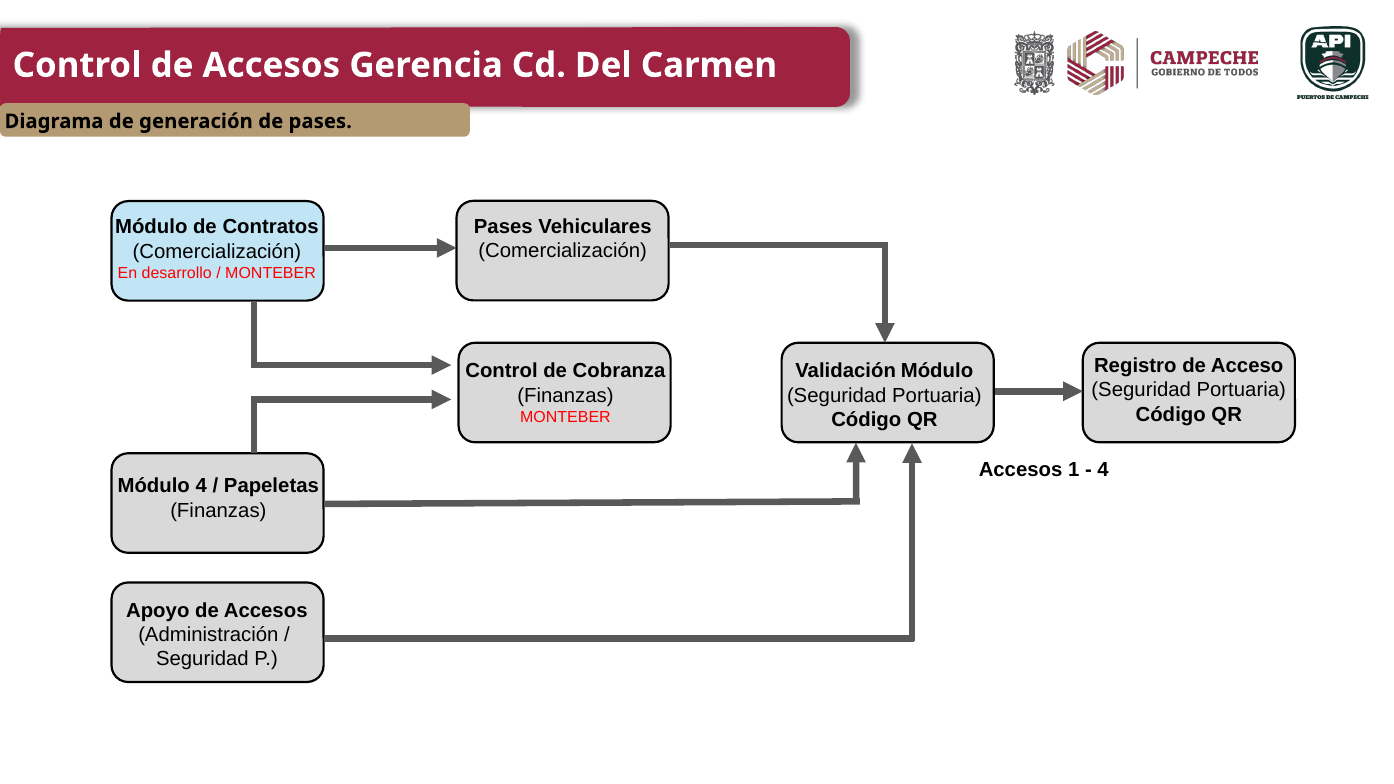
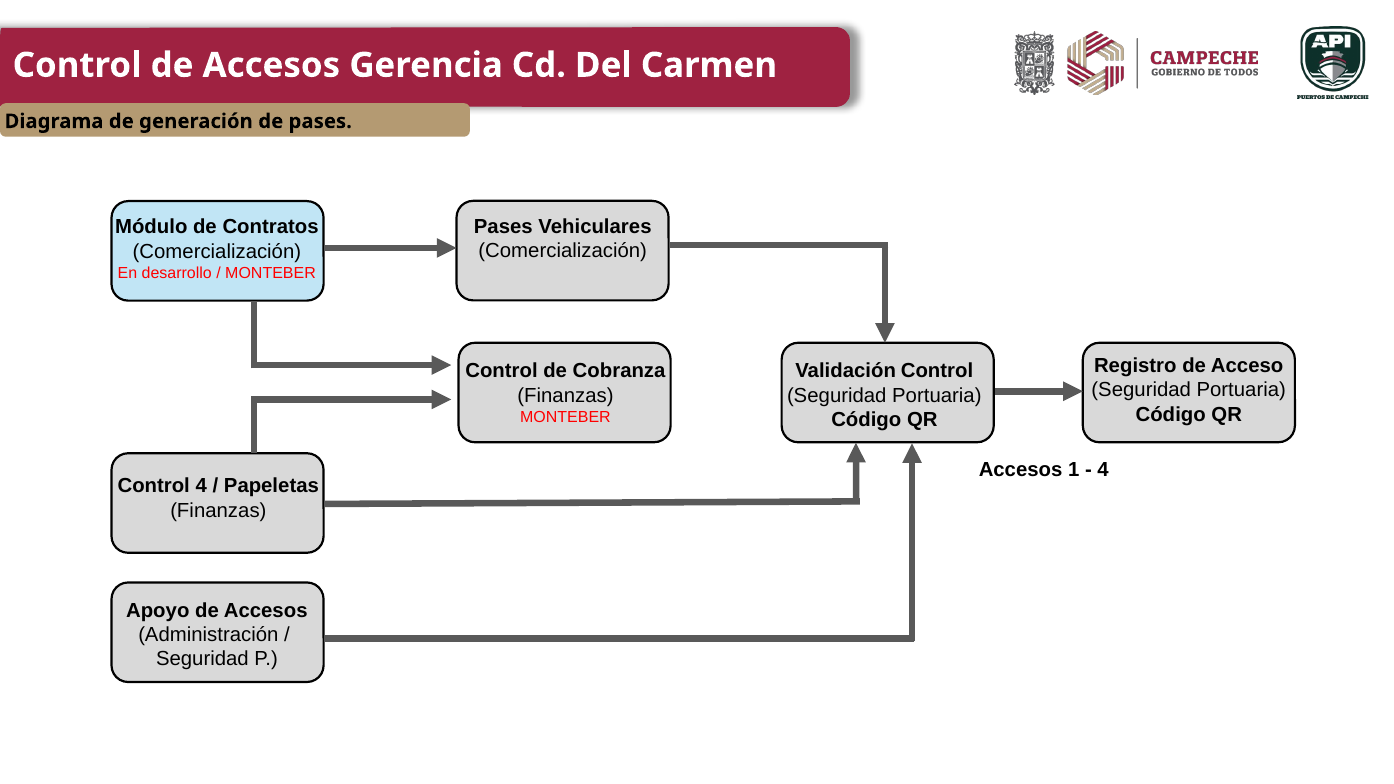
Validación Módulo: Módulo -> Control (937, 371)
Módulo: Módulo -> Control (154, 486)
